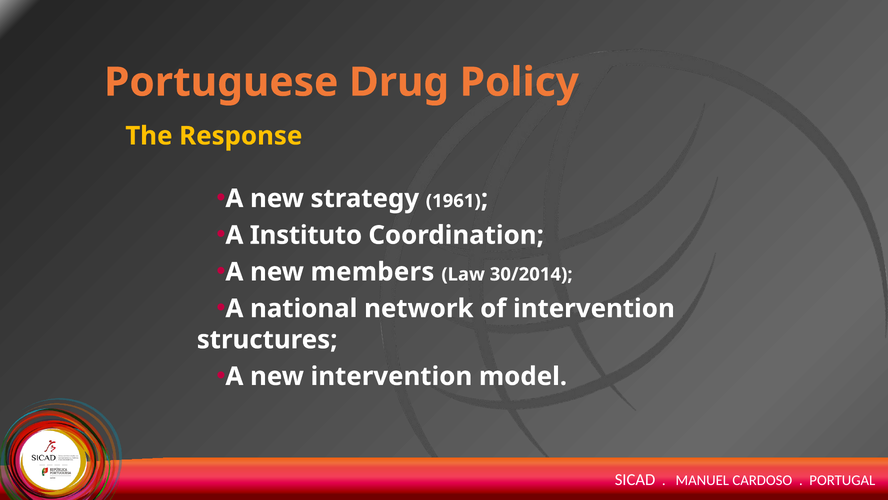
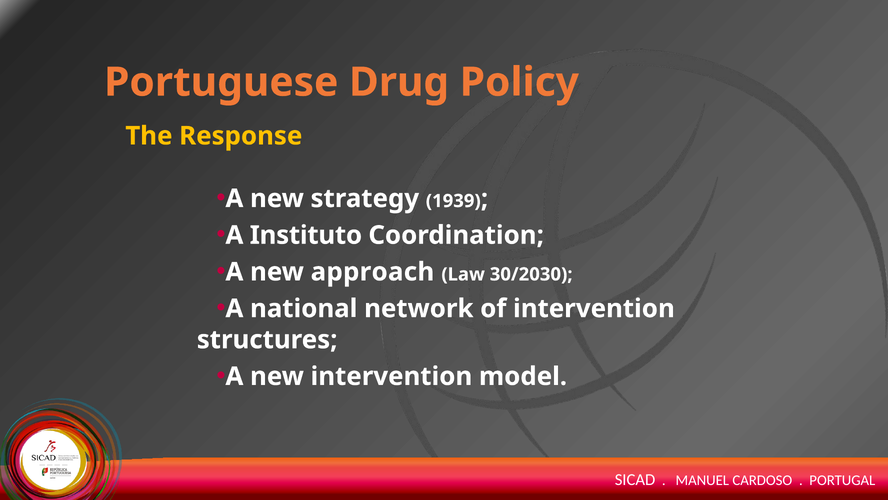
1961: 1961 -> 1939 (453, 201)
members: members -> approach (372, 272)
30/2014: 30/2014 -> 30/2030 (531, 274)
